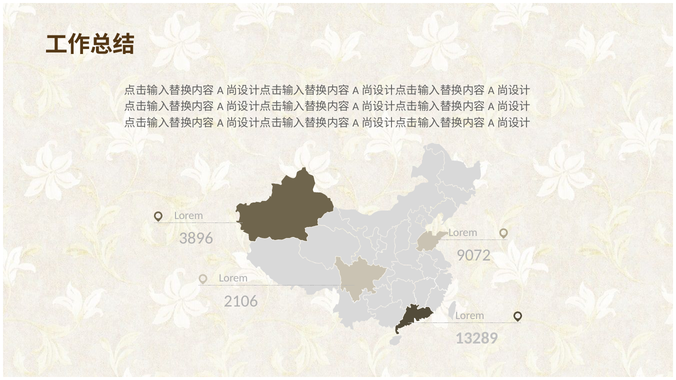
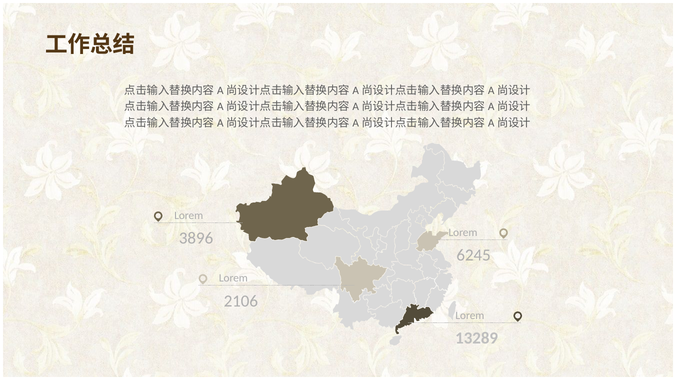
9072: 9072 -> 6245 (474, 255)
